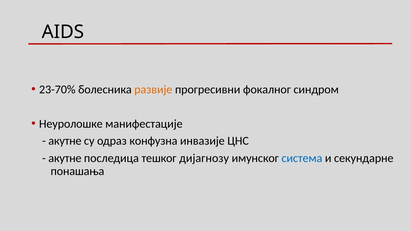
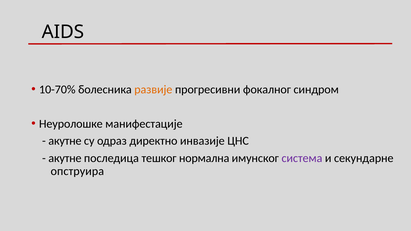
23-70%: 23-70% -> 10-70% (57, 89)
конфузна: конфузна -> директно (153, 141)
дијагнозу: дијагнозу -> нормална (204, 158)
система colour: blue -> purple (302, 158)
понашања: понашања -> опструира (77, 171)
